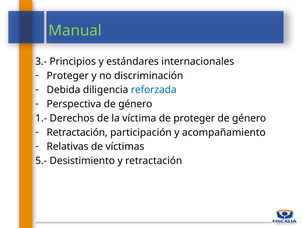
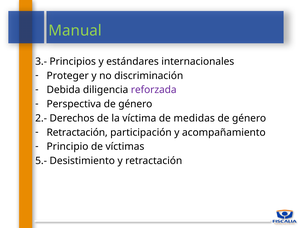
reforzada colour: blue -> purple (154, 90)
1.-: 1.- -> 2.- (41, 118)
de proteger: proteger -> medidas (194, 118)
Relativas: Relativas -> Principio (67, 146)
